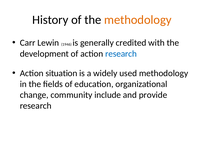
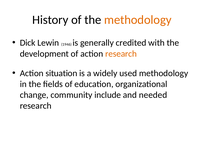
Carr: Carr -> Dick (28, 43)
research colour: blue -> orange (121, 54)
provide: provide -> needed (153, 95)
